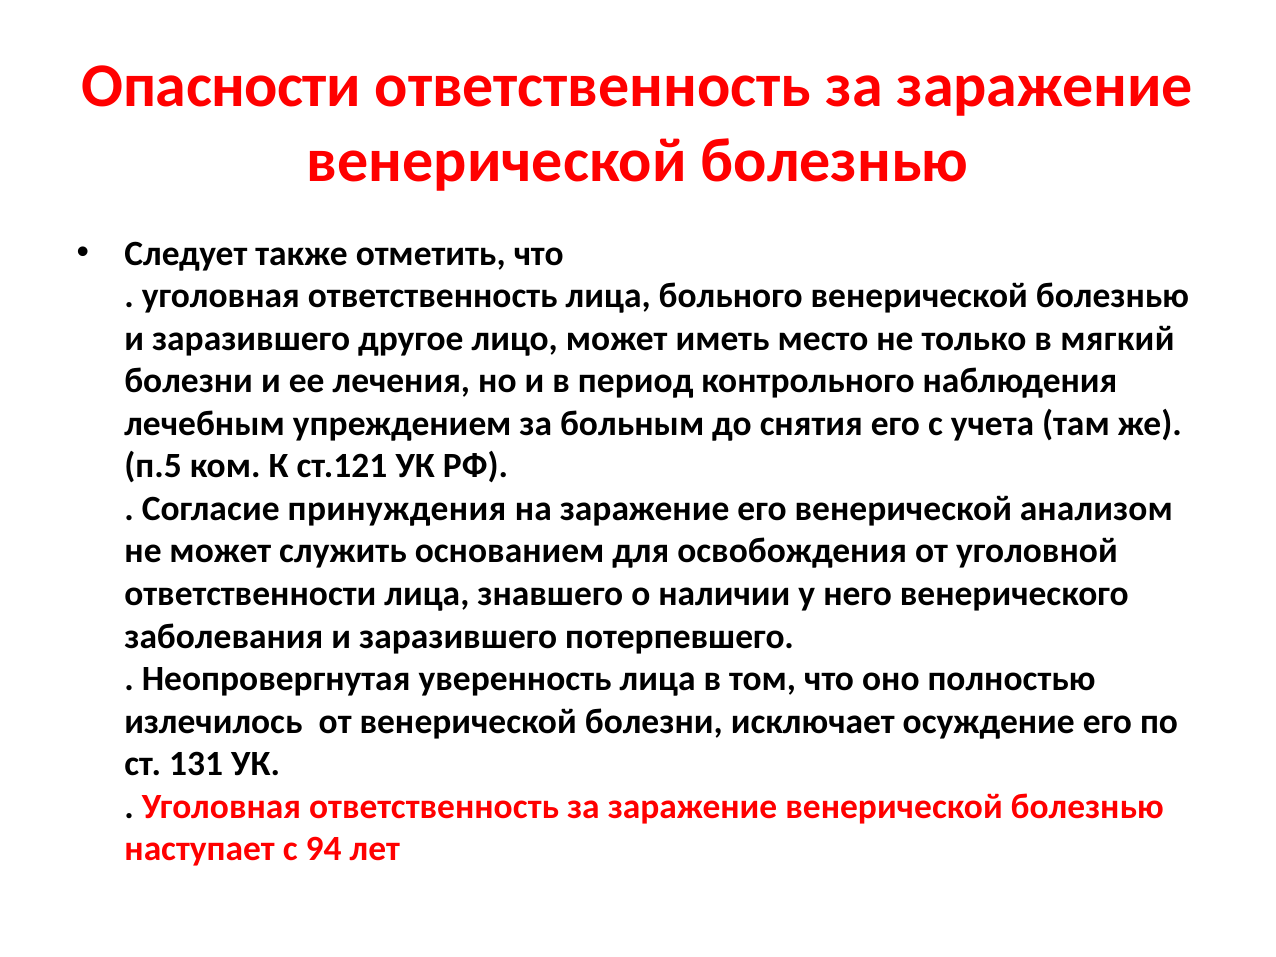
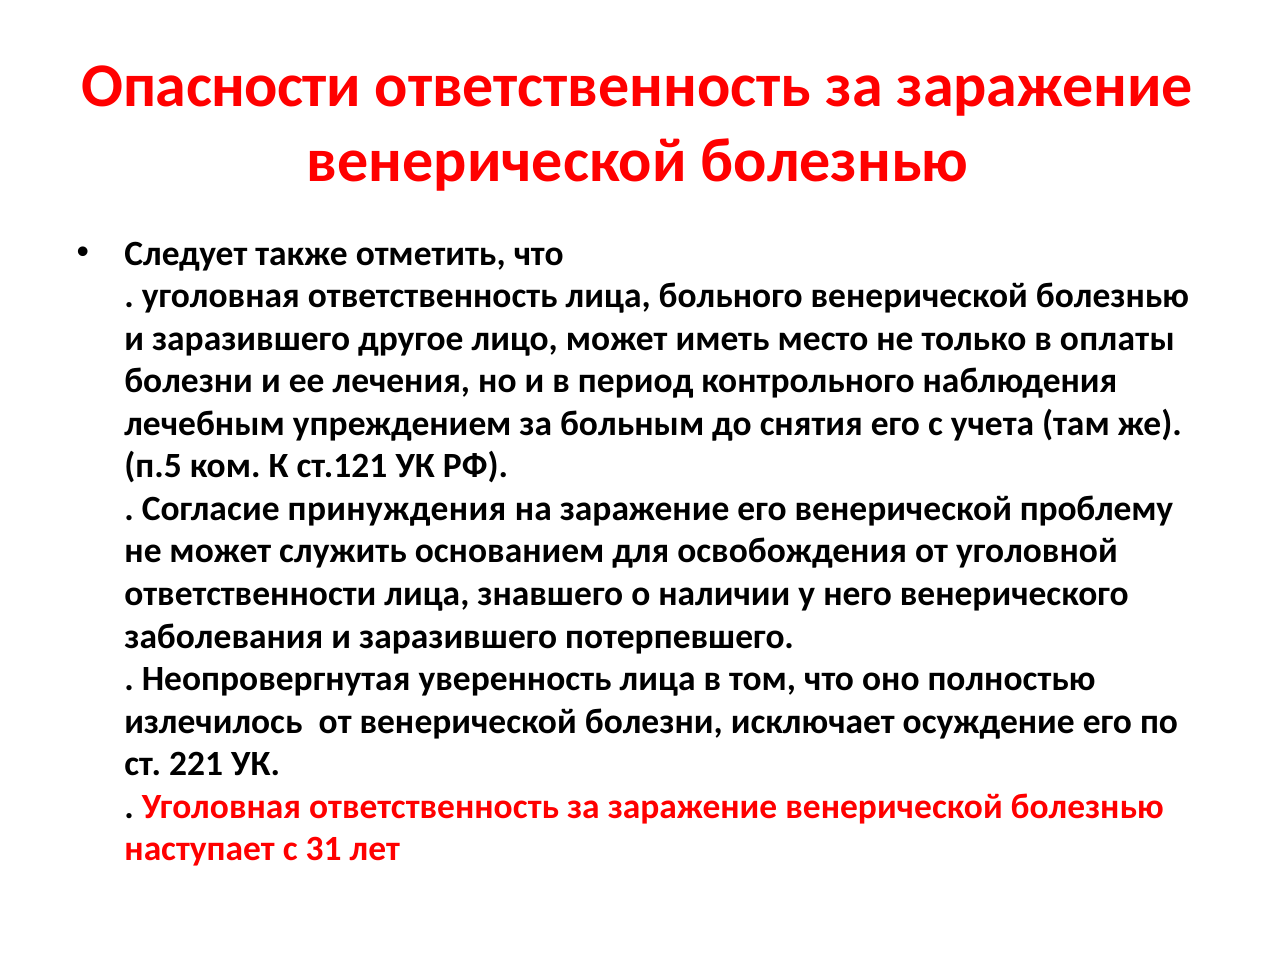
мягкий: мягкий -> оплаты (1117, 339)
анализом: анализом -> проблему (1097, 509)
131: 131 -> 221 (196, 764)
94: 94 -> 31 (324, 849)
